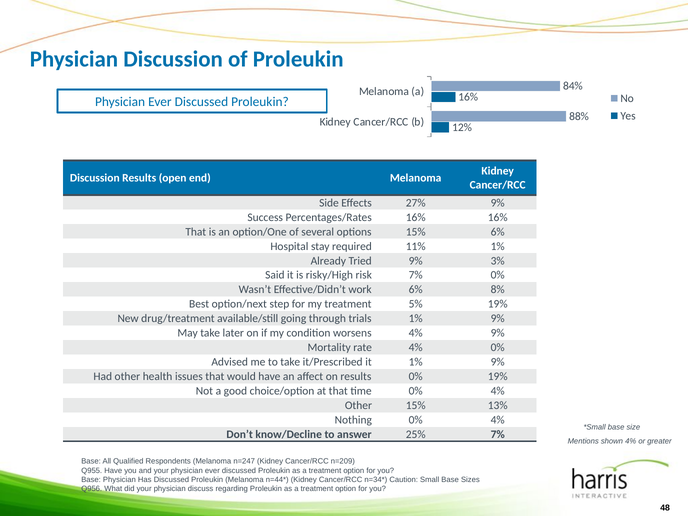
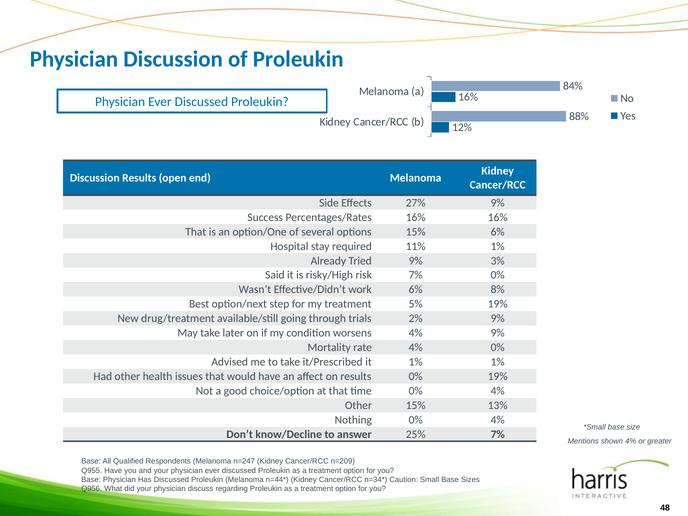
trials 1%: 1% -> 2% (416, 319)
it 1% 9%: 9% -> 1% (498, 362)
